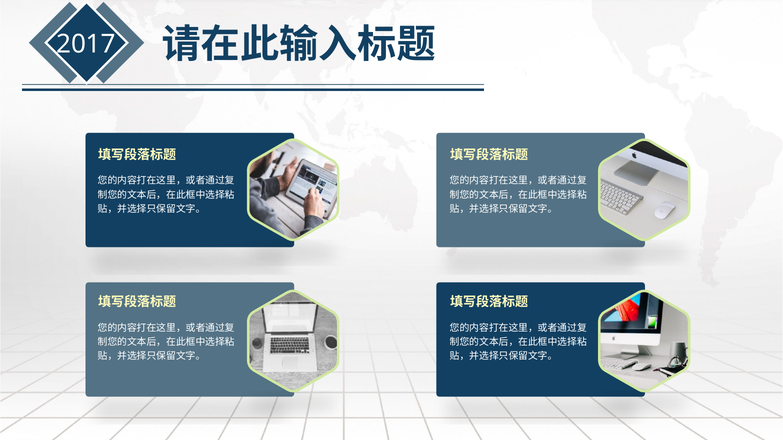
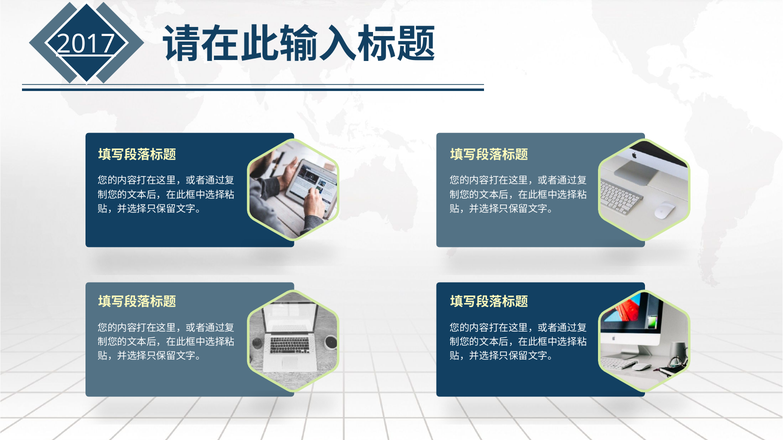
2017 underline: none -> present (86, 44)
